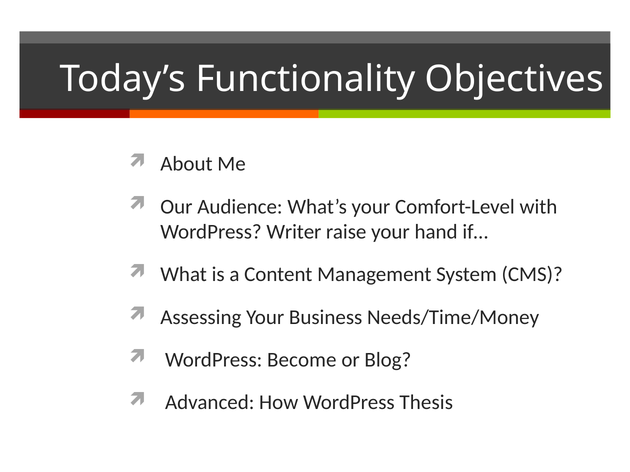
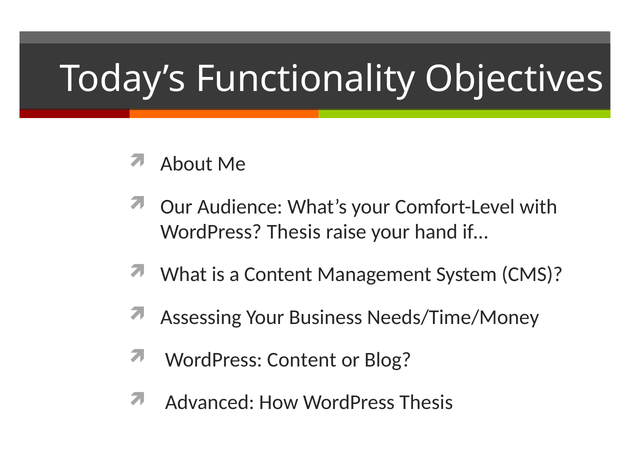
Writer: Writer -> Thesis (294, 232)
WordPress Become: Become -> Content (302, 360)
